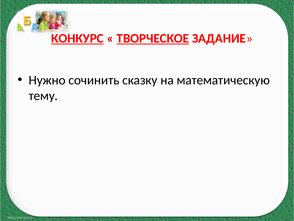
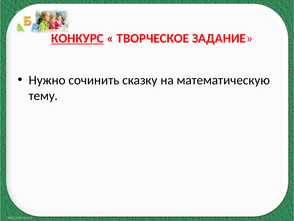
ТВОРЧЕСКОЕ underline: present -> none (153, 38)
